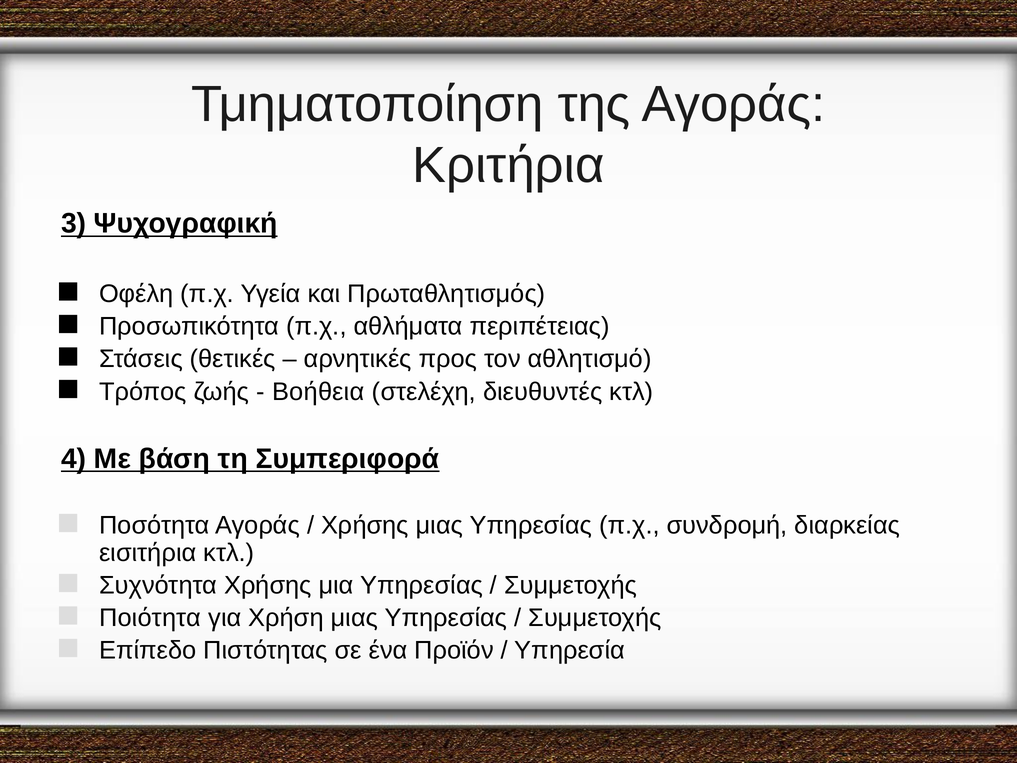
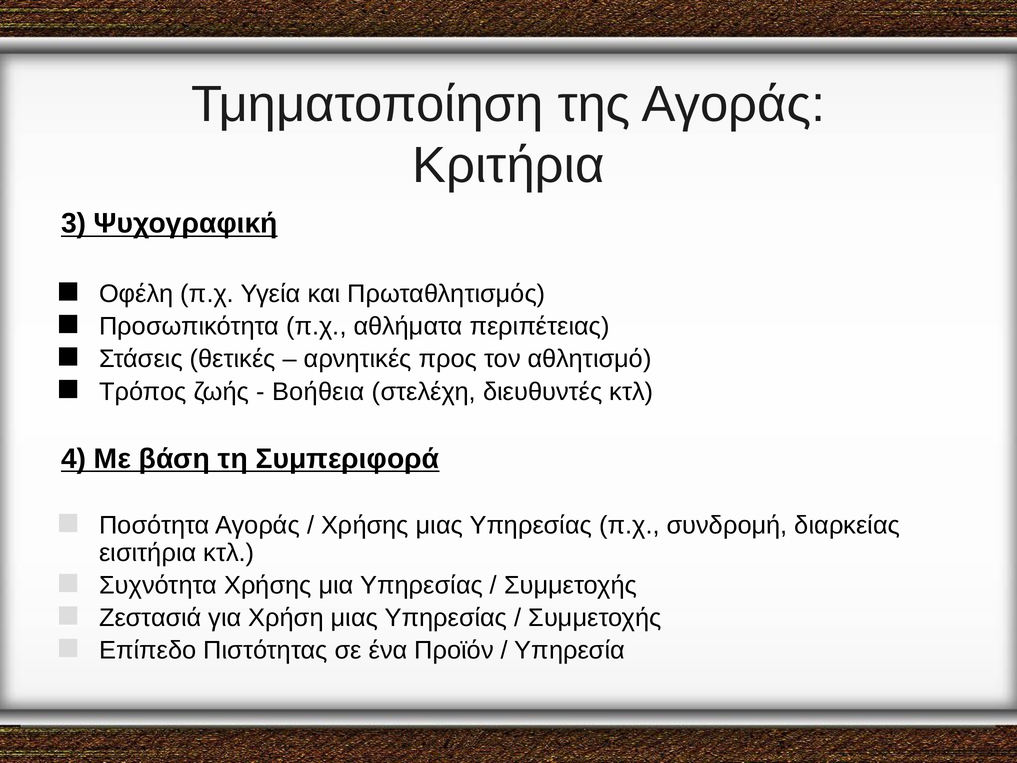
Ποιότητα: Ποιότητα -> Ζεστασιά (150, 618)
